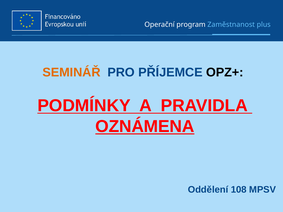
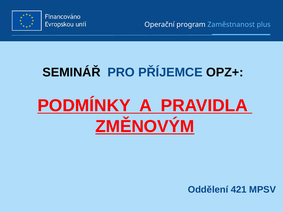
SEMINÁŘ colour: orange -> black (72, 72)
OZNÁMENA: OZNÁMENA -> ZMĚNOVÝM (145, 127)
108: 108 -> 421 (239, 190)
